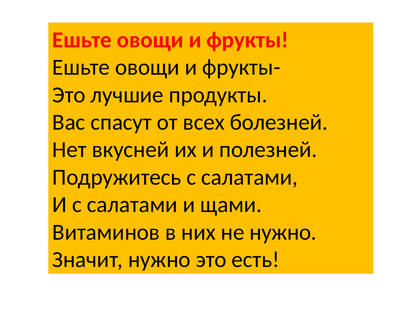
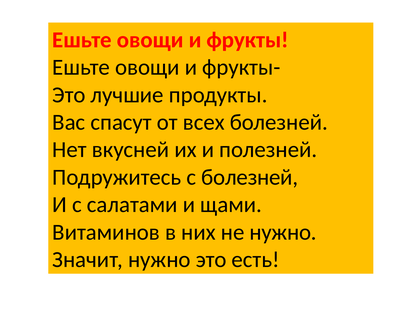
Подружитесь с салатами: салатами -> болезней (250, 177)
